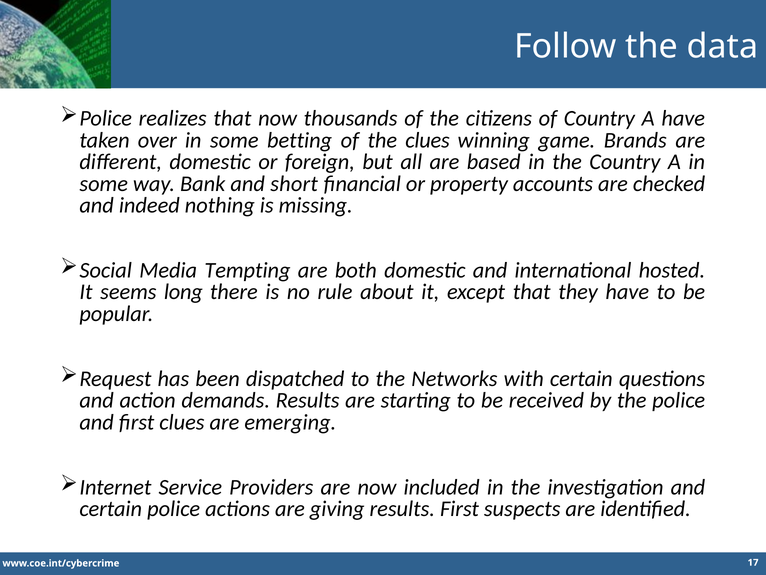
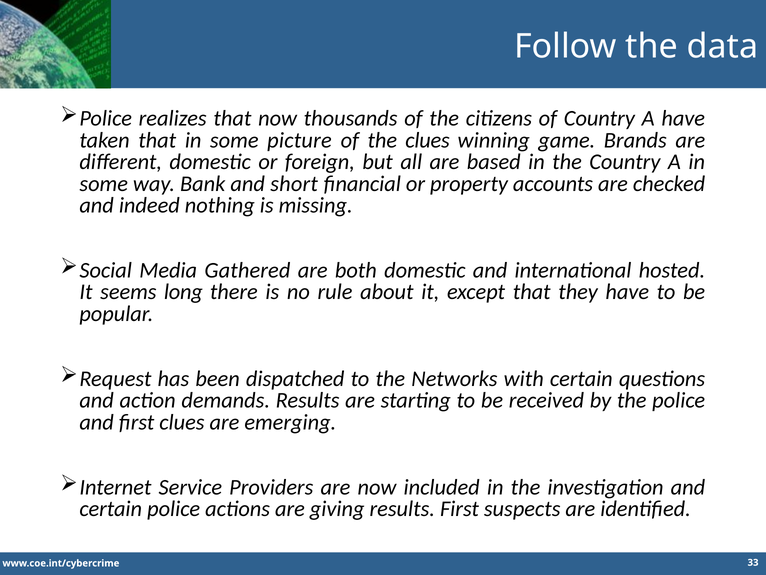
taken over: over -> that (157, 140)
betting: betting -> picture (299, 140)
Tempting: Tempting -> Gathered (247, 270)
17: 17 -> 33 (753, 562)
